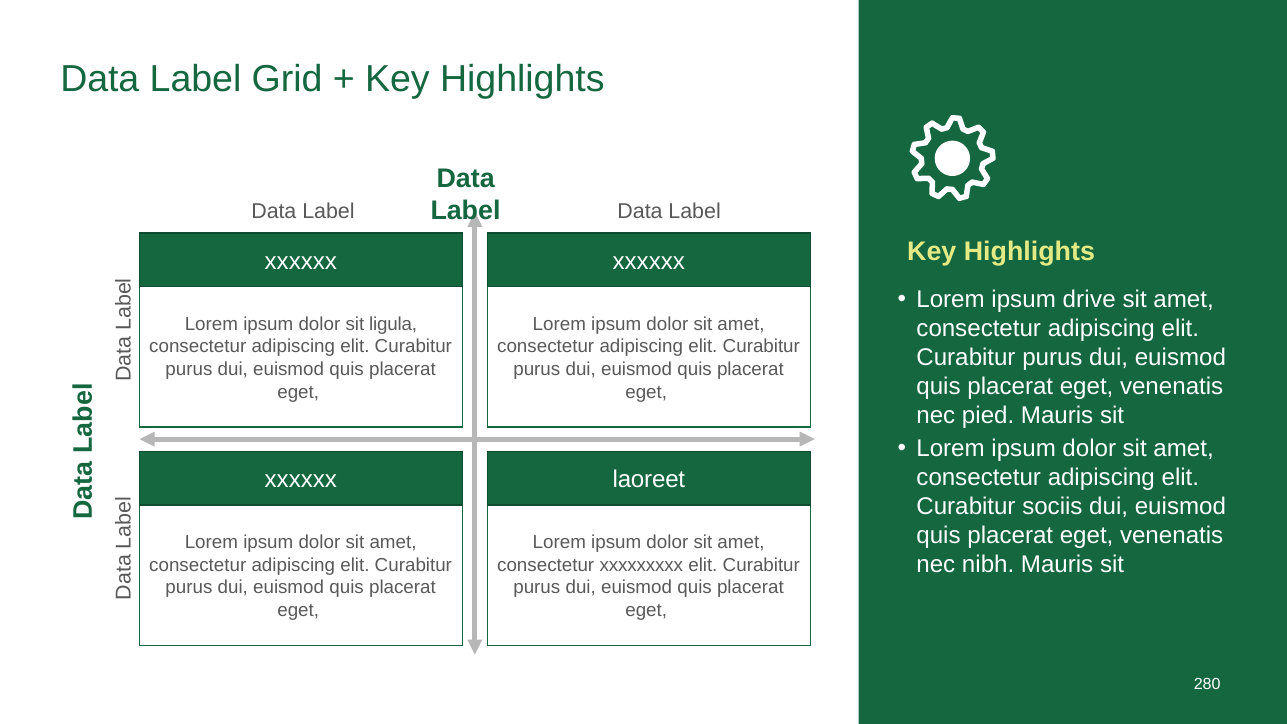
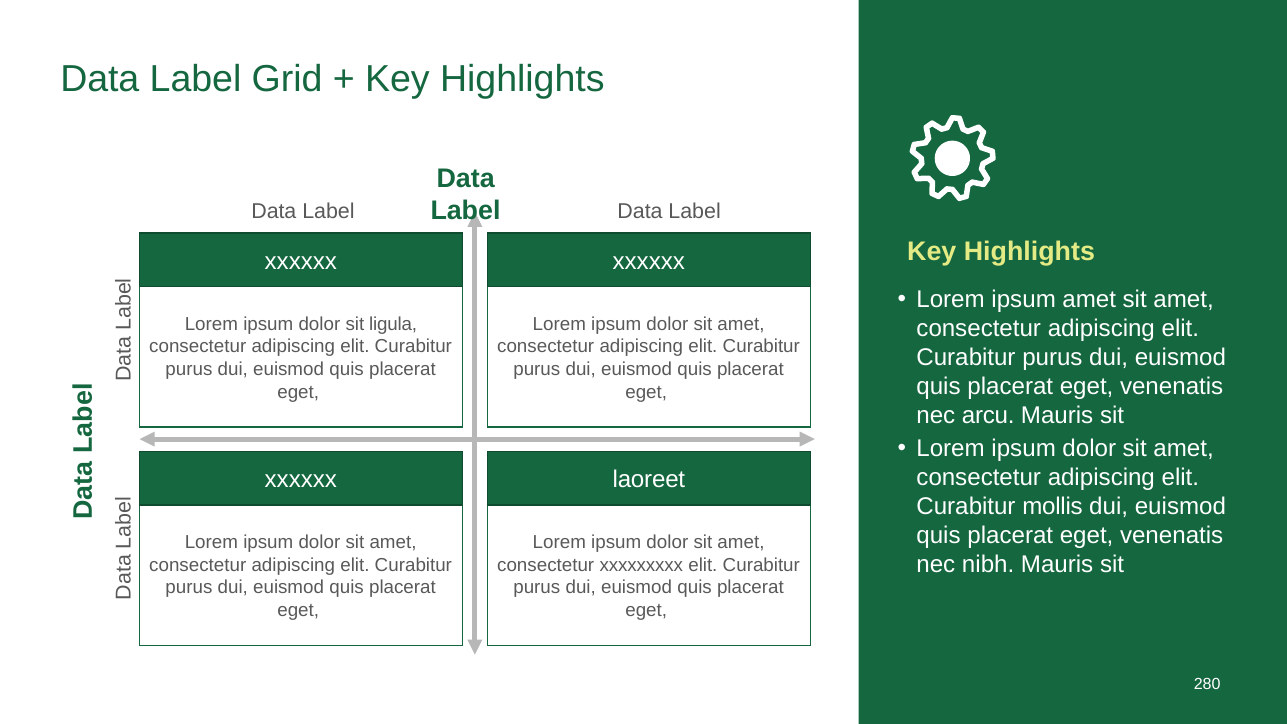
ipsum drive: drive -> amet (1089, 300)
pied: pied -> arcu (988, 416)
sociis: sociis -> mollis (1053, 507)
